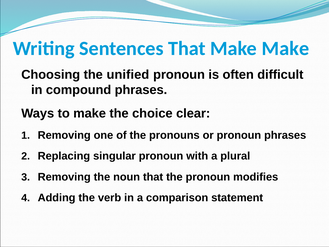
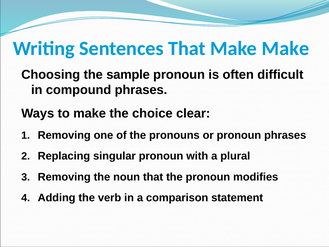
unified: unified -> sample (128, 74)
